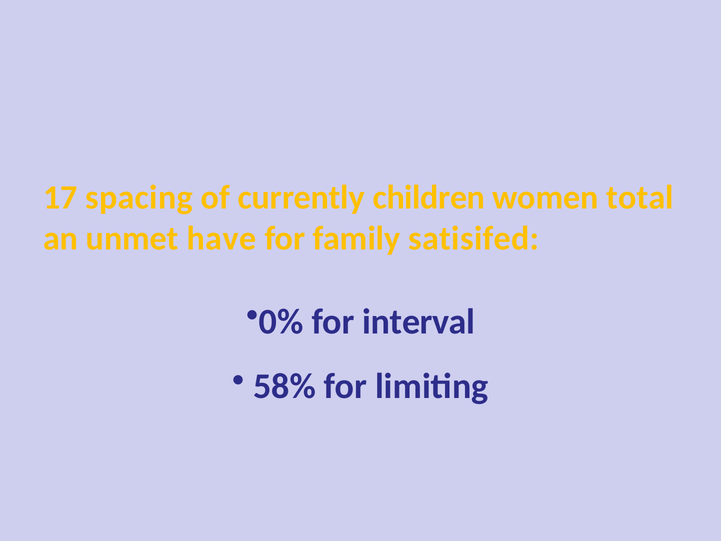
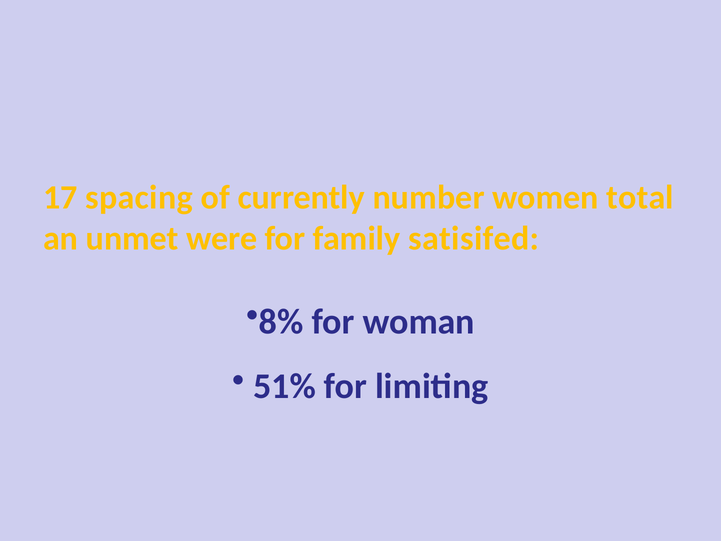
children: children -> number (429, 198)
have: have -> were (222, 238)
0%: 0% -> 8% (281, 322)
interval: interval -> woman (419, 322)
58%: 58% -> 51% (284, 386)
